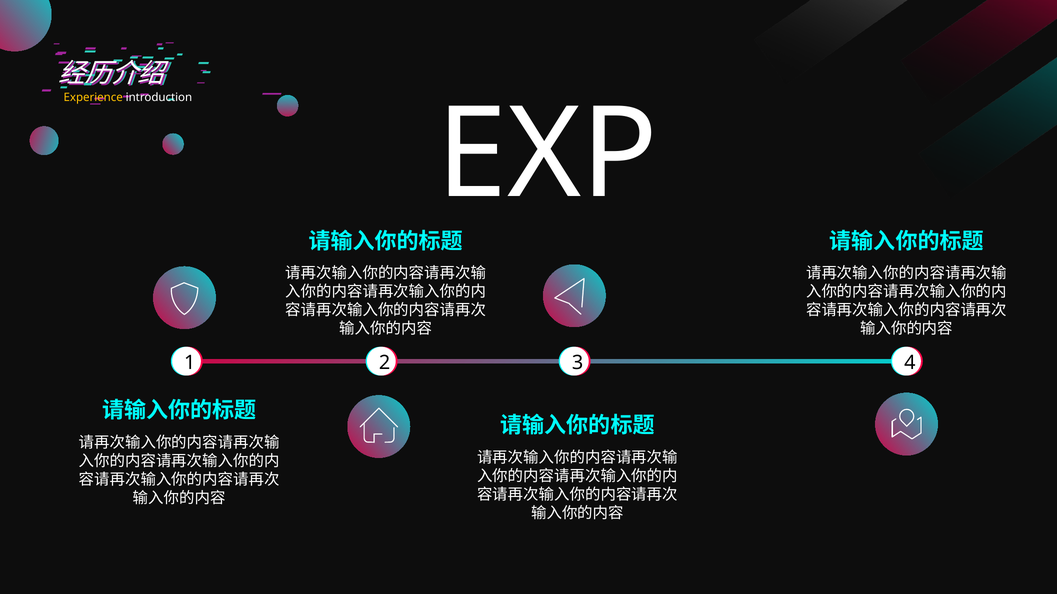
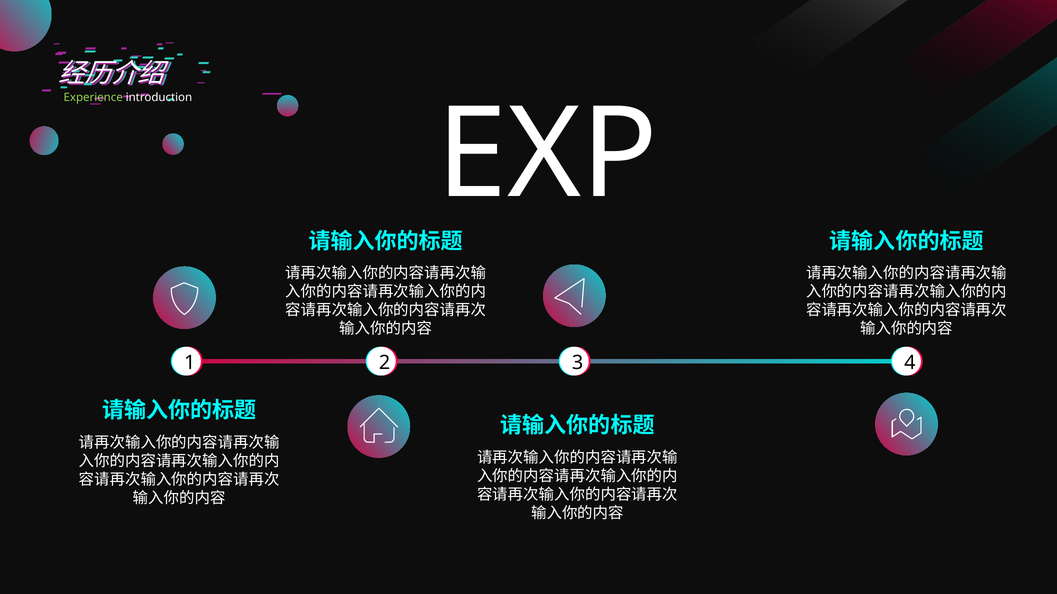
Experience colour: yellow -> light green (93, 97)
